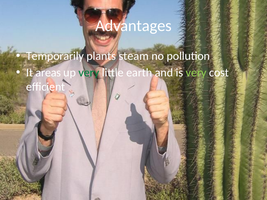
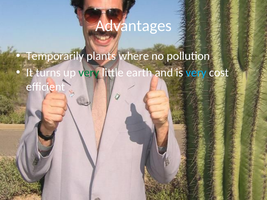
steam: steam -> where (134, 56)
areas: areas -> turns (48, 73)
very colour: light green -> light blue (196, 73)
